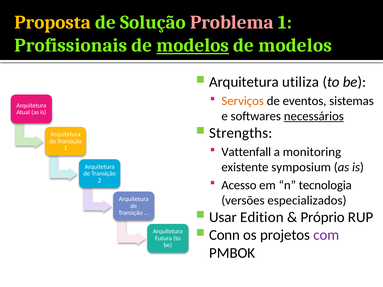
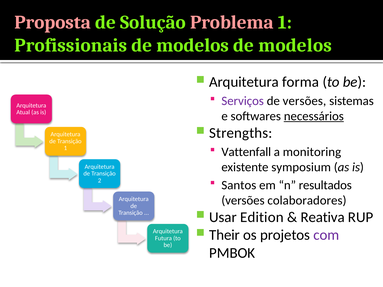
Proposta colour: yellow -> pink (53, 22)
modelos underline: present -> none (193, 45)
utiliza: utiliza -> forma (301, 82)
Serviços colour: orange -> purple (243, 101)
de eventos: eventos -> versões (304, 101)
Acesso: Acesso -> Santos (239, 185)
tecnologia: tecnologia -> resultados (325, 185)
especializados: especializados -> colaboradores (307, 201)
Próprio: Próprio -> Reativa (323, 217)
Conn: Conn -> Their (224, 235)
